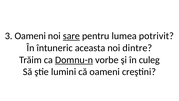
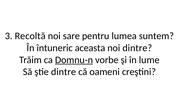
3 Oameni: Oameni -> Recoltă (30, 36)
sare underline: present -> none (71, 36)
potrivit: potrivit -> suntem (156, 36)
culeg: culeg -> lume (149, 60)
ştie lumini: lumini -> dintre (64, 72)
